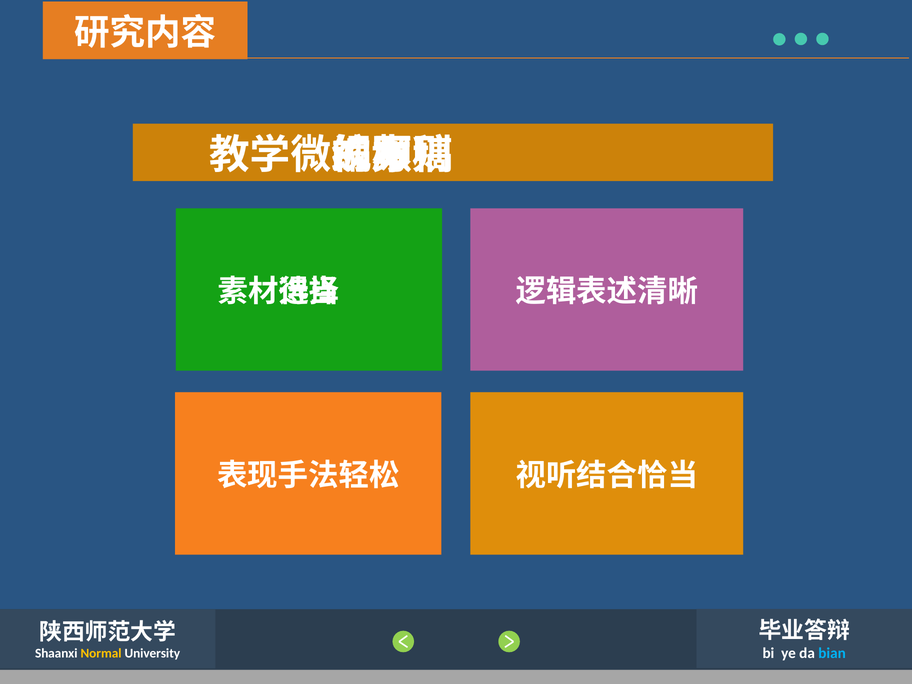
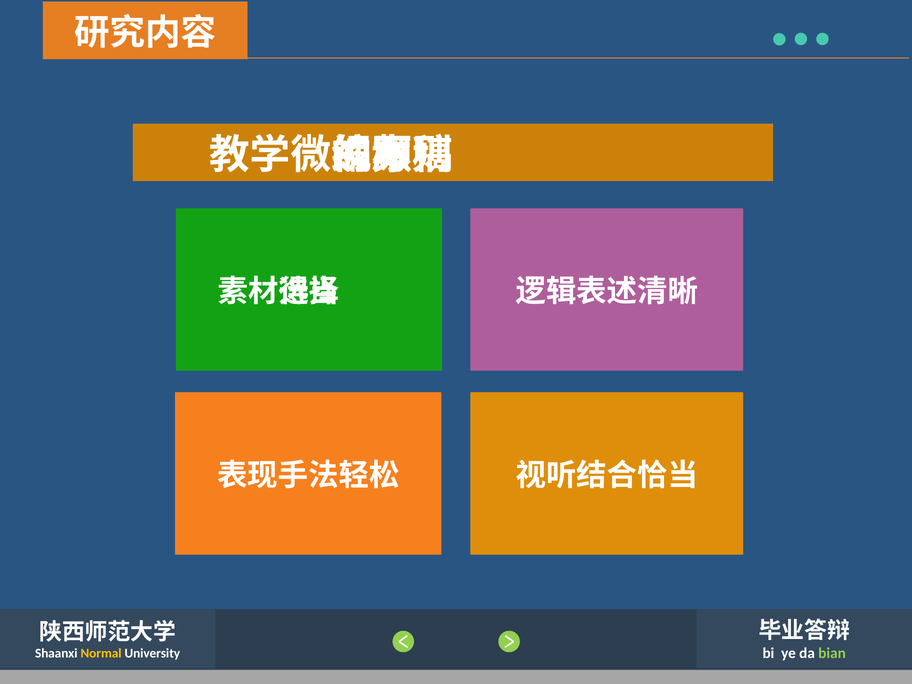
bian colour: light blue -> light green (832, 653)
